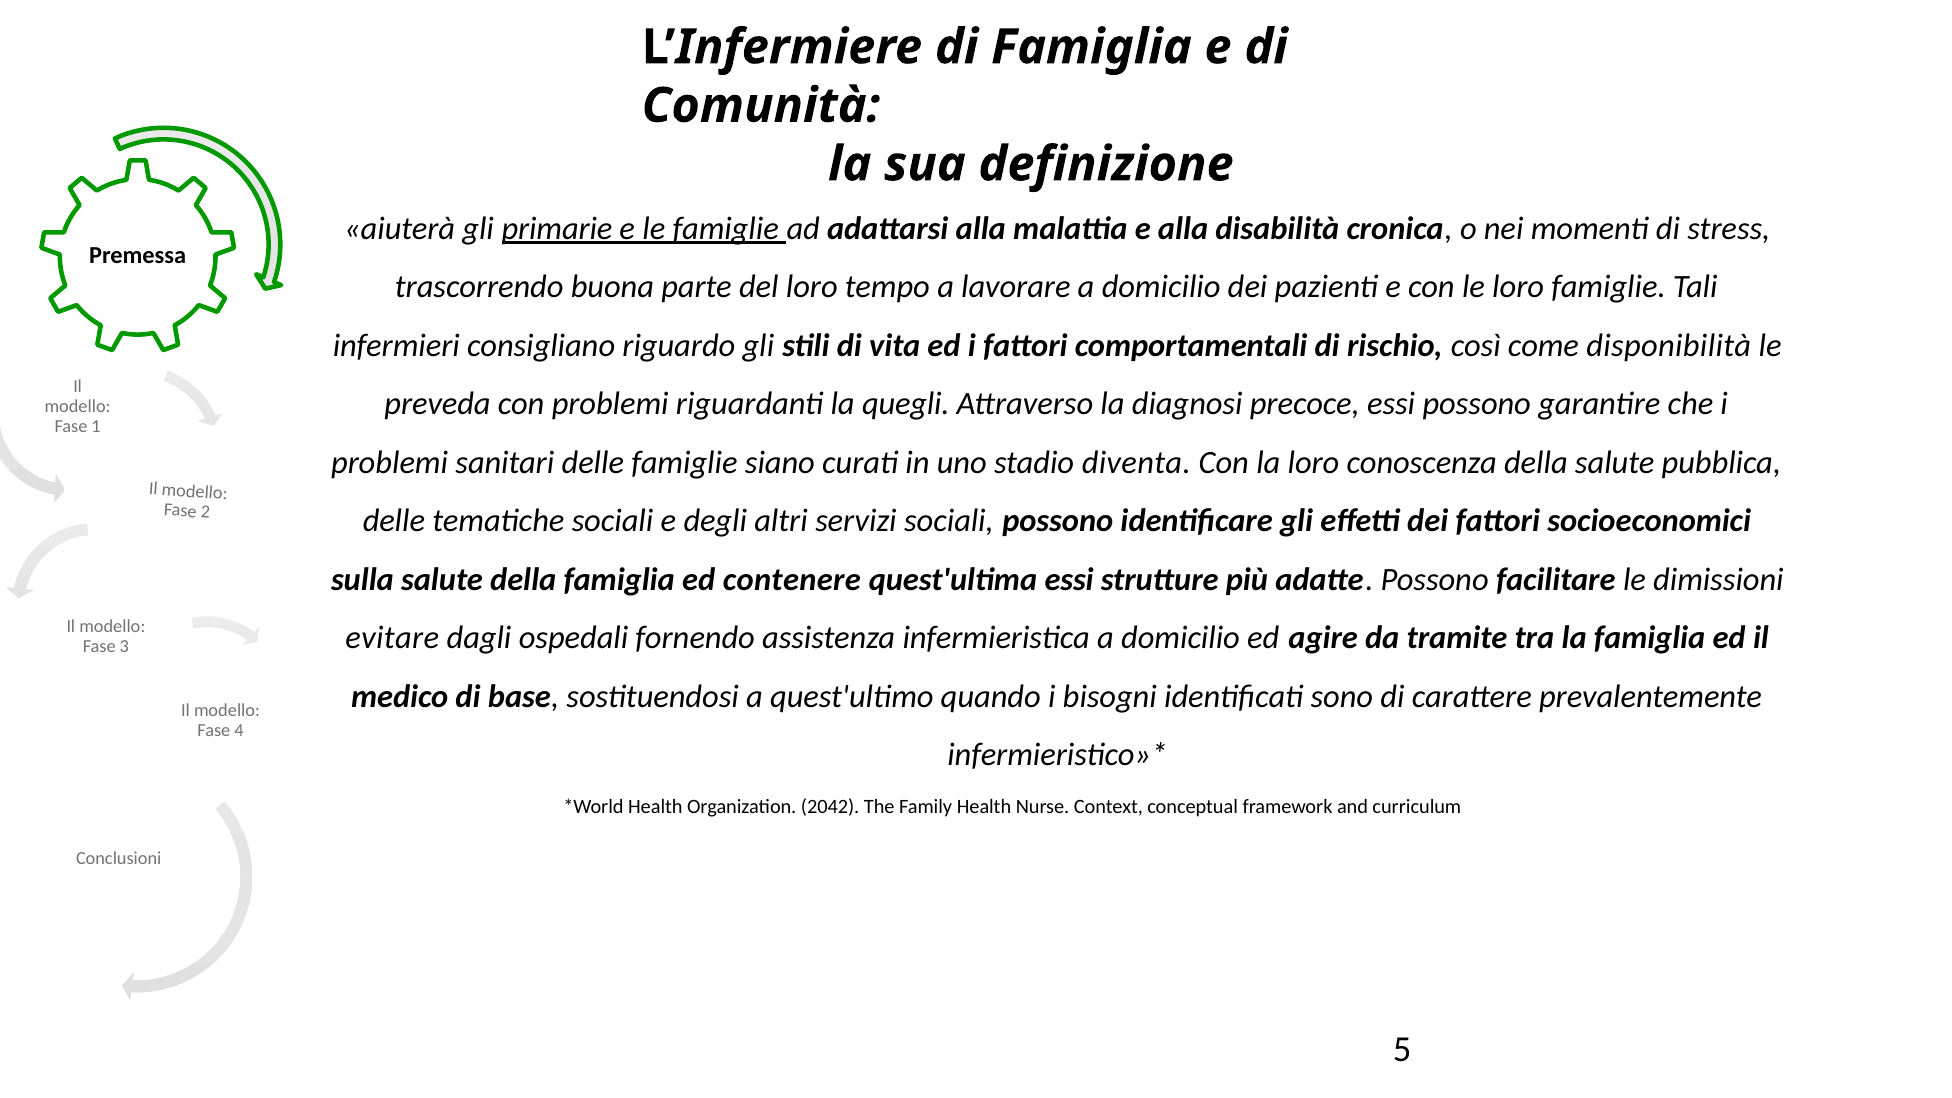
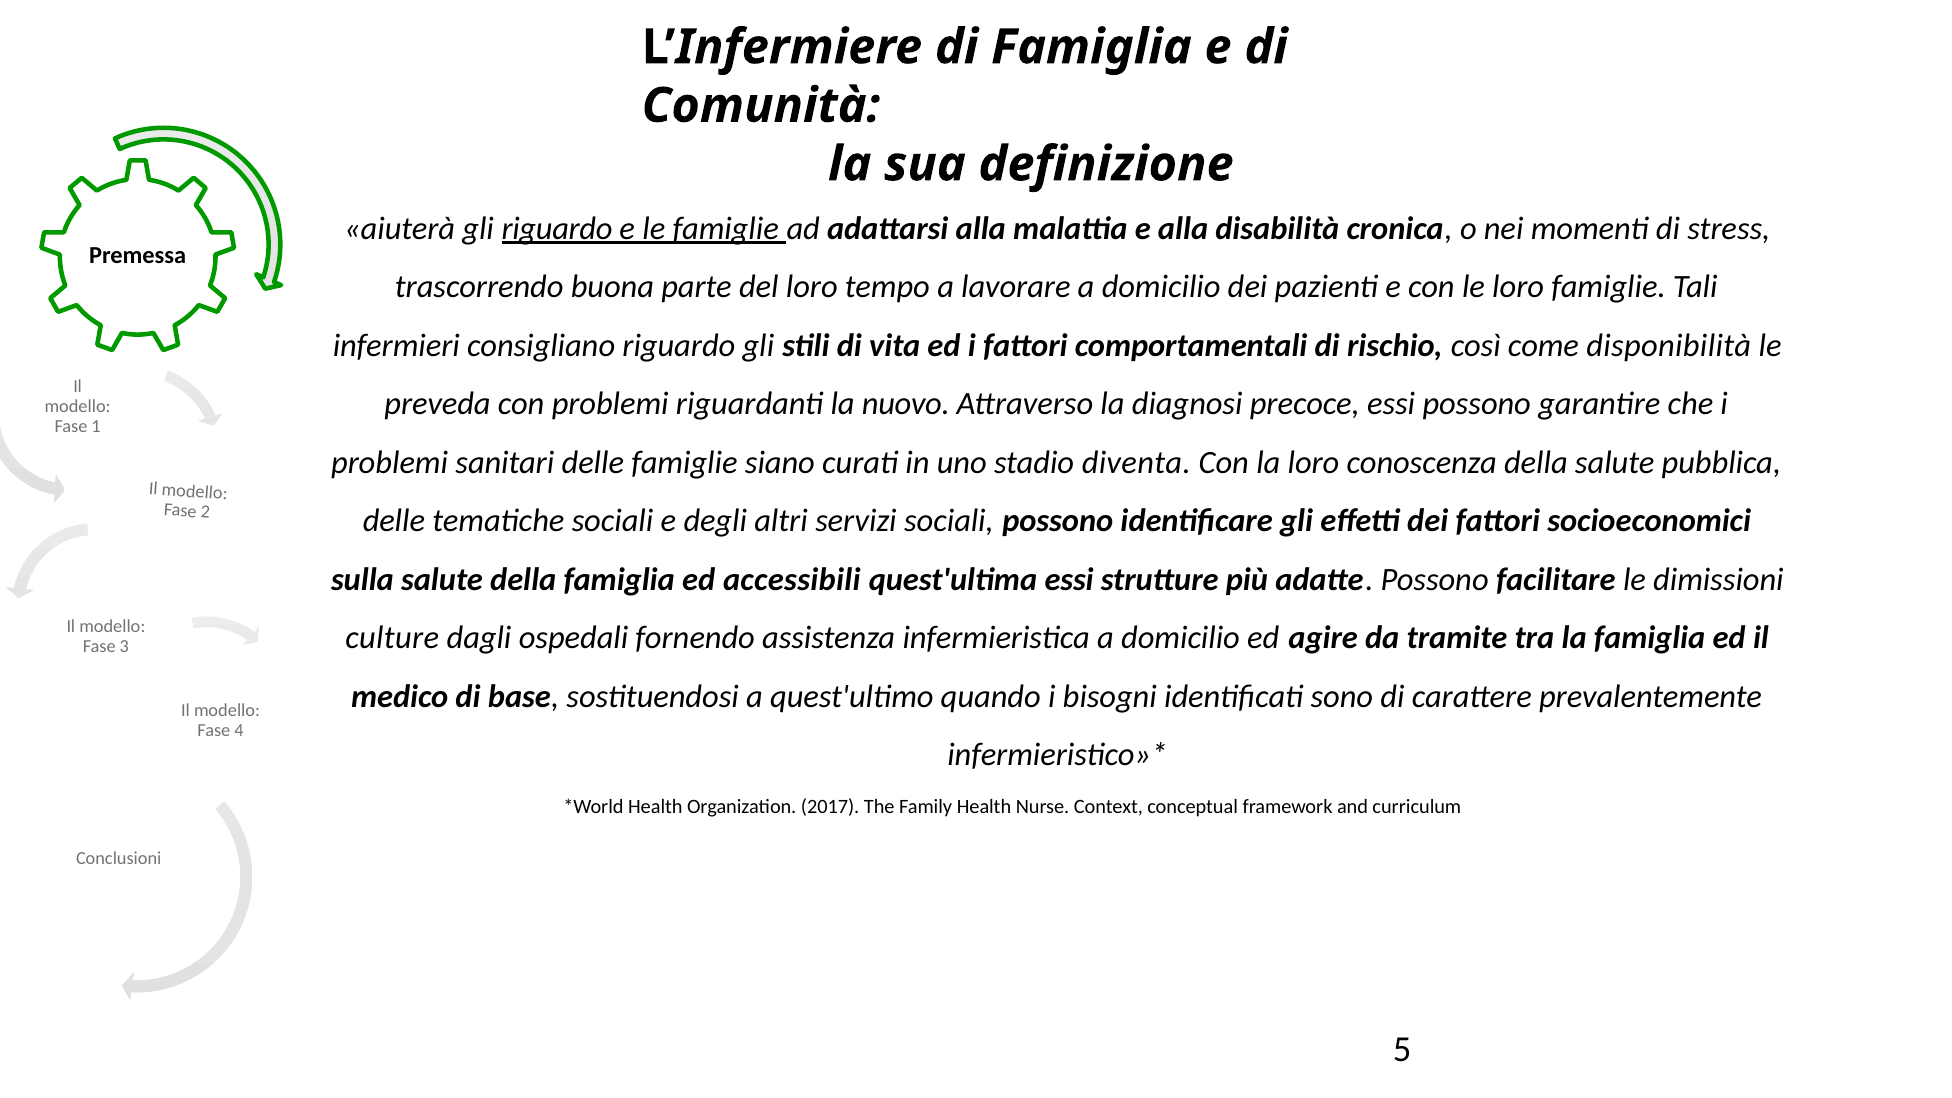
gli primarie: primarie -> riguardo (557, 228)
quegli: quegli -> nuovo (906, 404)
contenere: contenere -> accessibili (792, 579)
evitare: evitare -> culture (392, 638)
2042: 2042 -> 2017 (830, 807)
